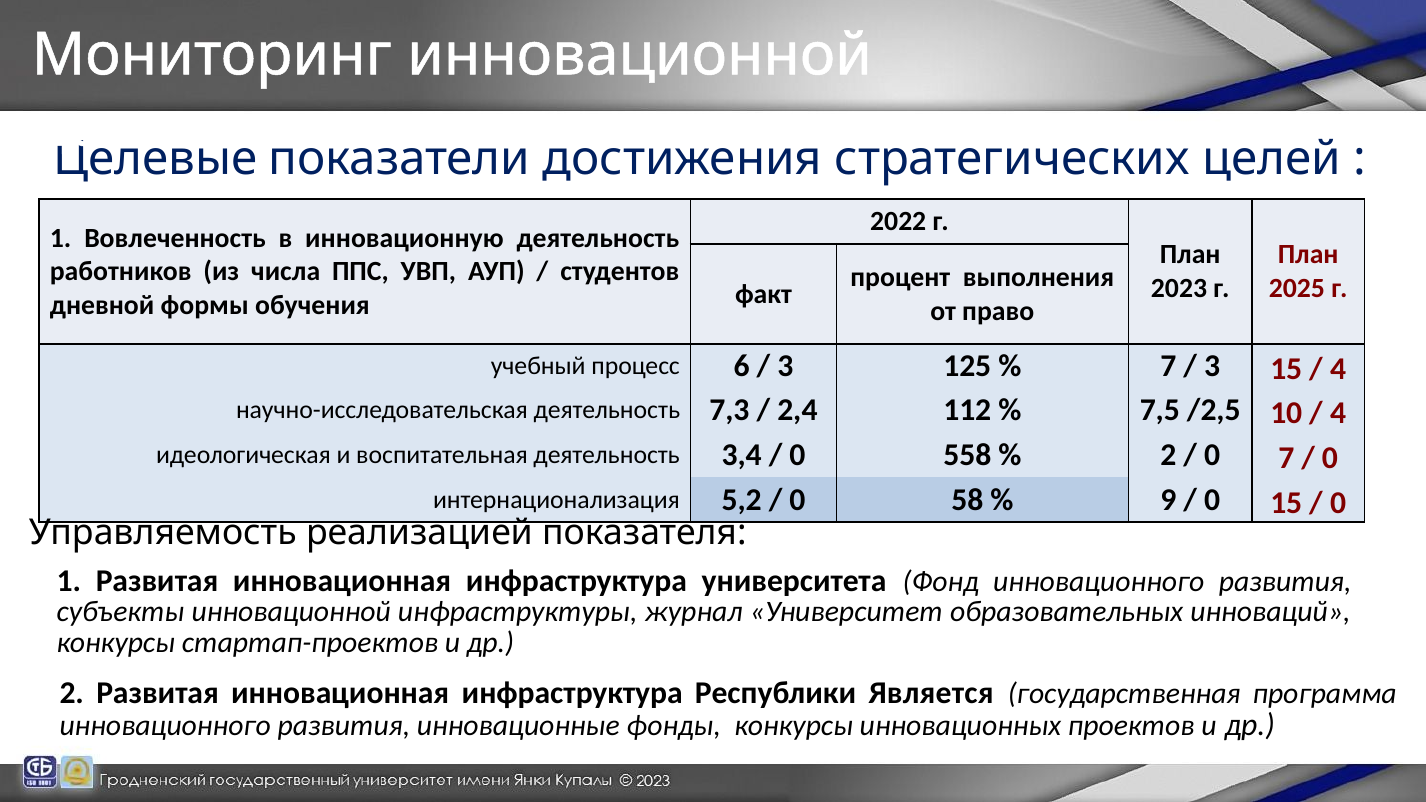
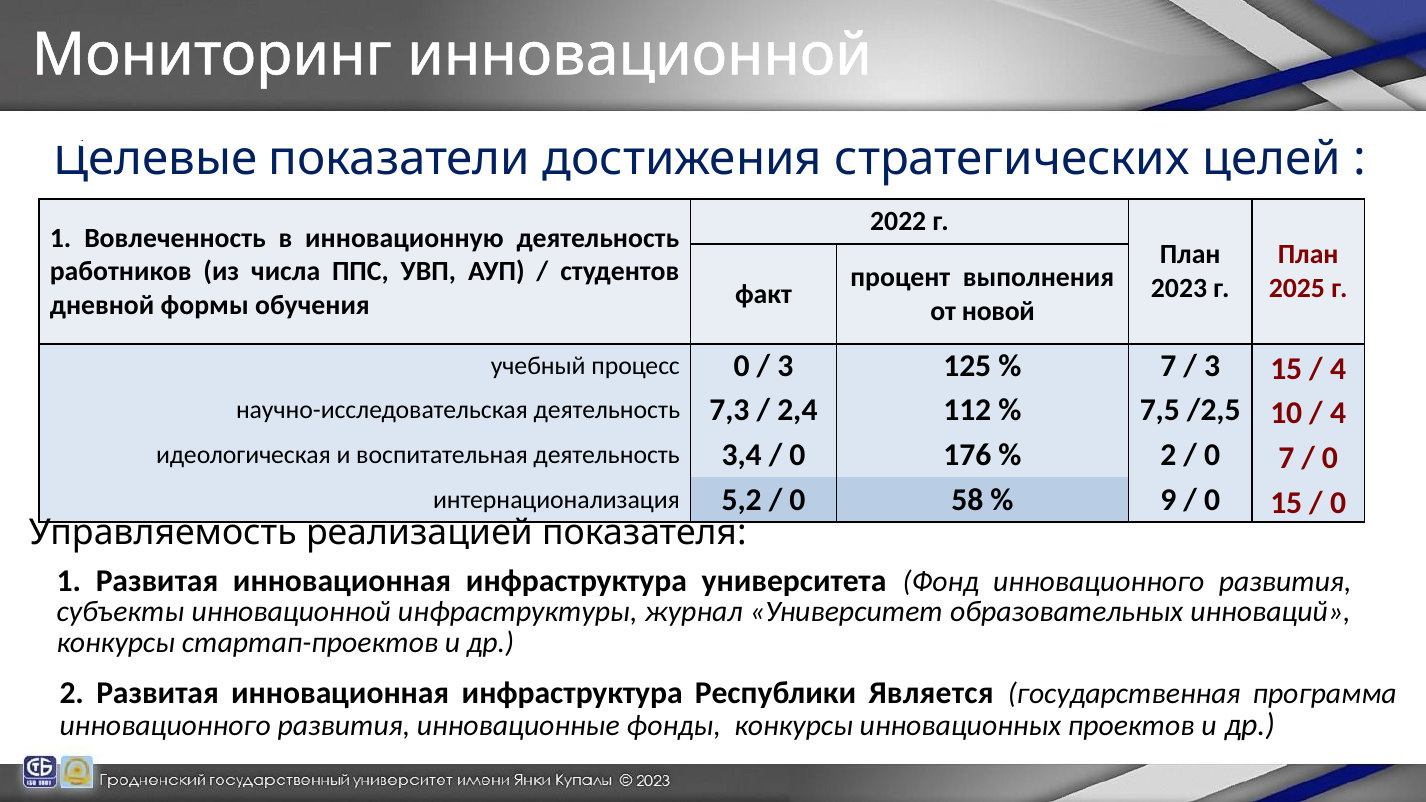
право: право -> новой (998, 311)
процесс 6: 6 -> 0 (742, 366)
558: 558 -> 176 (967, 455)
